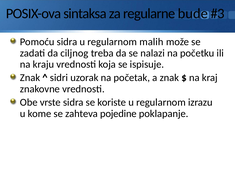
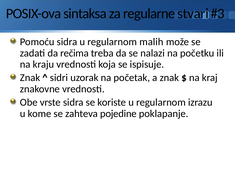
bude: bude -> stvari (193, 14)
ciljnog: ciljnog -> rečima (74, 53)
